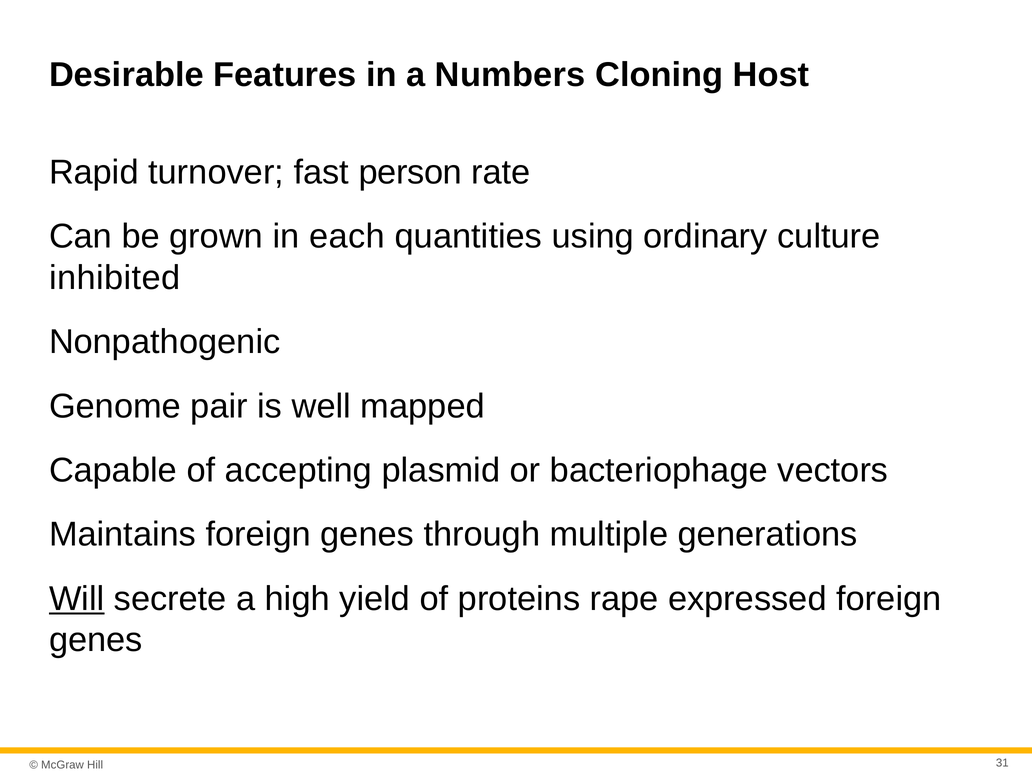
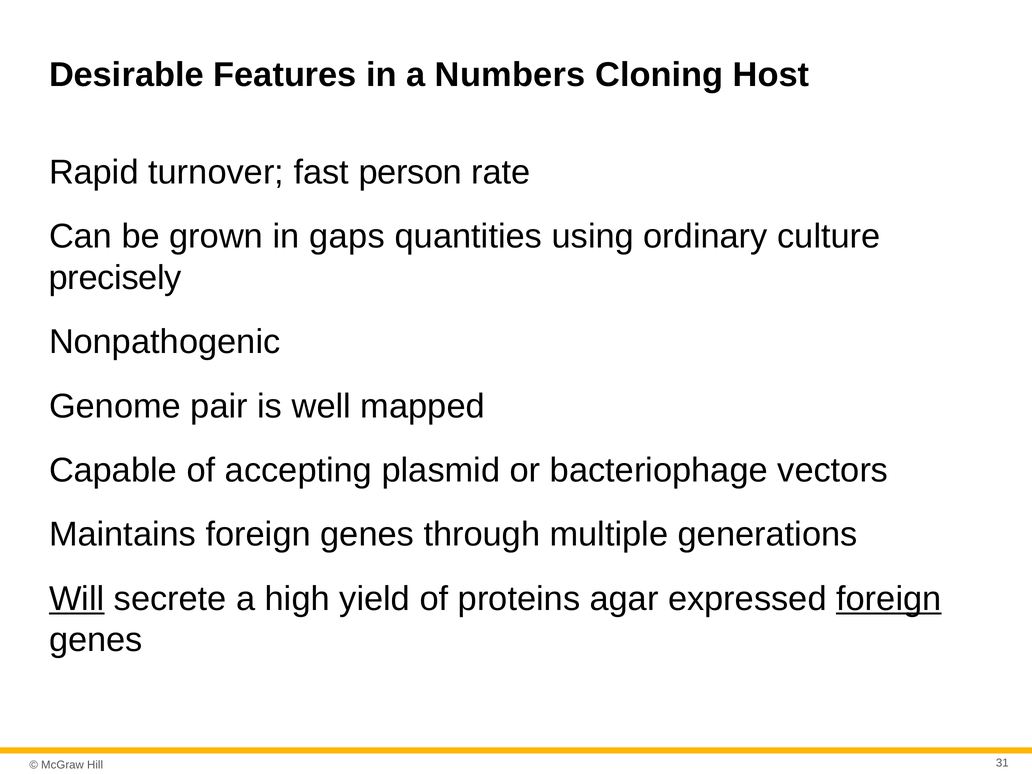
each: each -> gaps (347, 236)
inhibited: inhibited -> precisely (115, 278)
rape: rape -> agar (624, 599)
foreign underline: none -> present (889, 599)
